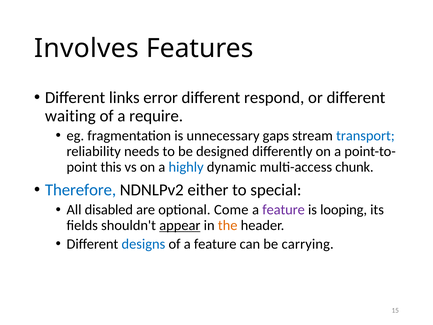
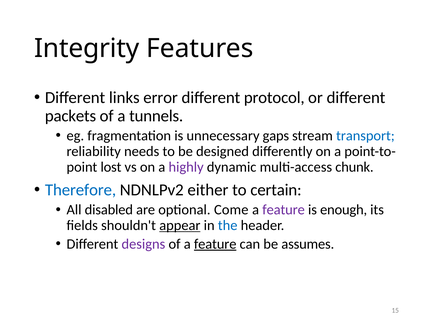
Involves: Involves -> Integrity (87, 48)
respond: respond -> protocol (274, 98)
waiting: waiting -> packets (70, 116)
require: require -> tunnels (156, 116)
this: this -> lost (111, 167)
highly colour: blue -> purple (186, 167)
special: special -> certain (276, 190)
looping: looping -> enough (344, 210)
the colour: orange -> blue (228, 225)
designs colour: blue -> purple (143, 244)
feature underline: none -> present (215, 244)
carrying: carrying -> assumes (308, 244)
